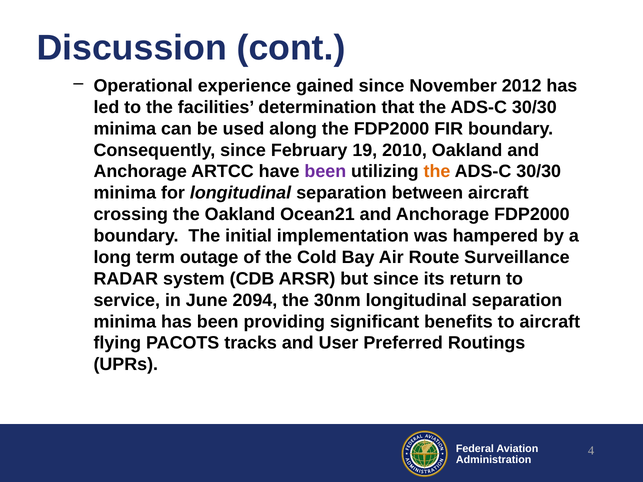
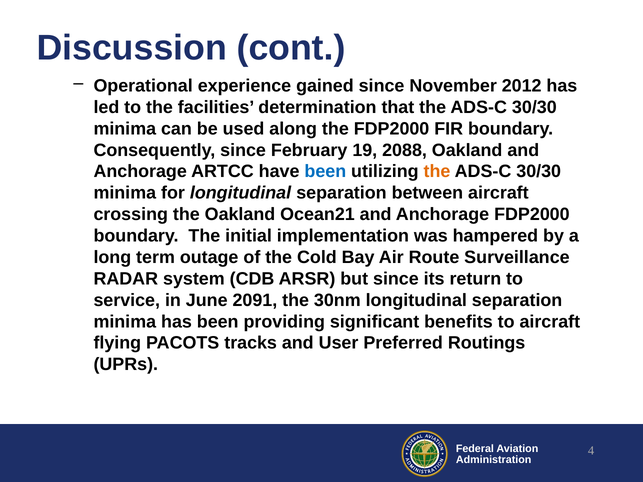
2010: 2010 -> 2088 (405, 150)
been colour: purple -> blue (325, 172)
2094: 2094 -> 2091 (255, 300)
